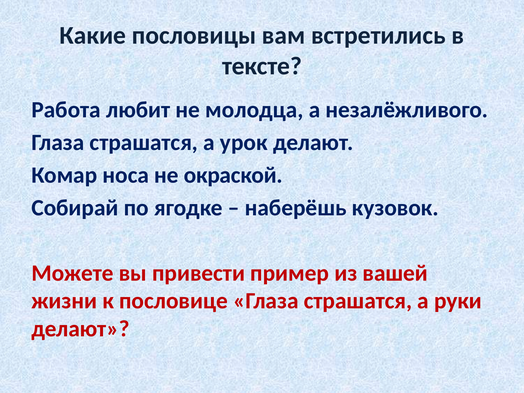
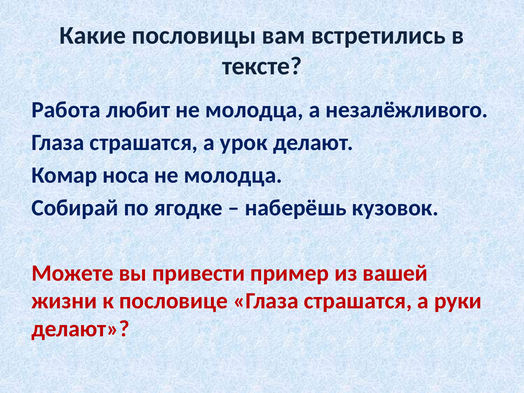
носа не окраской: окраской -> молодца (233, 175)
